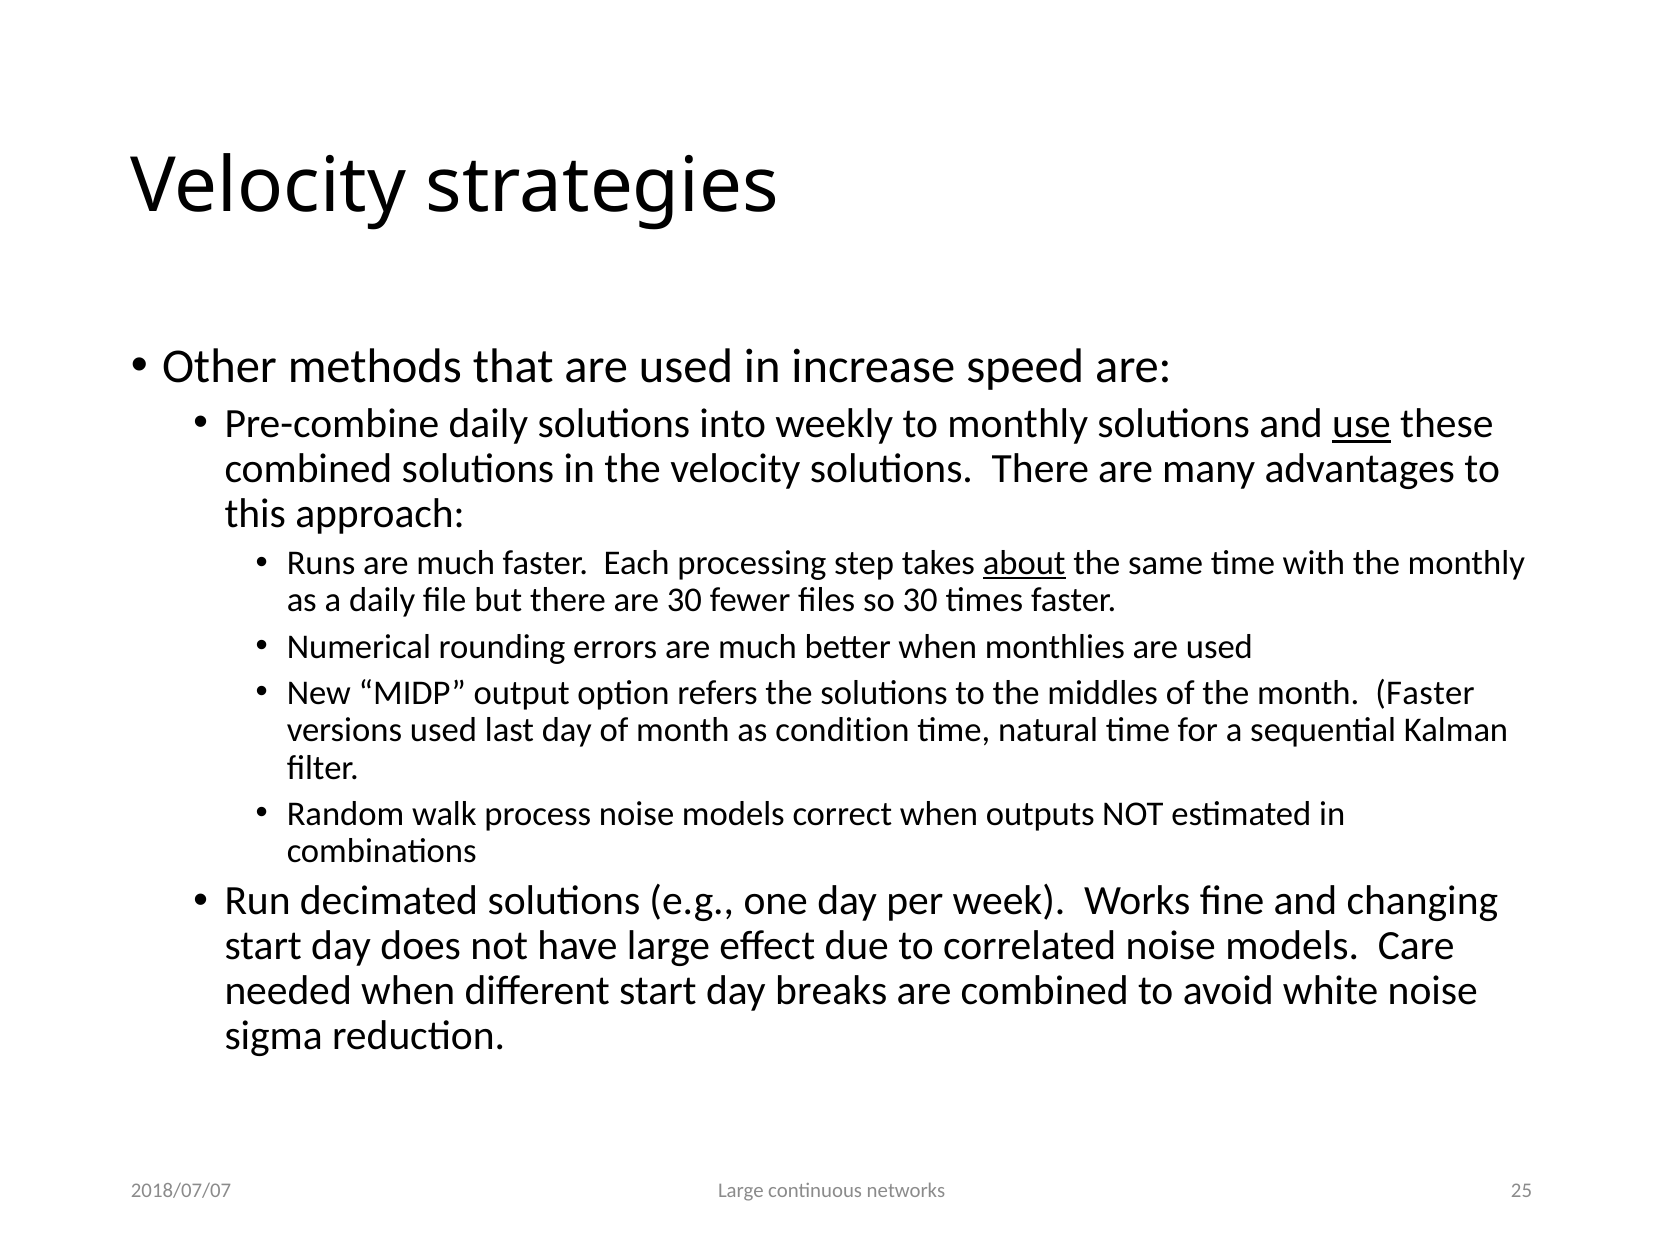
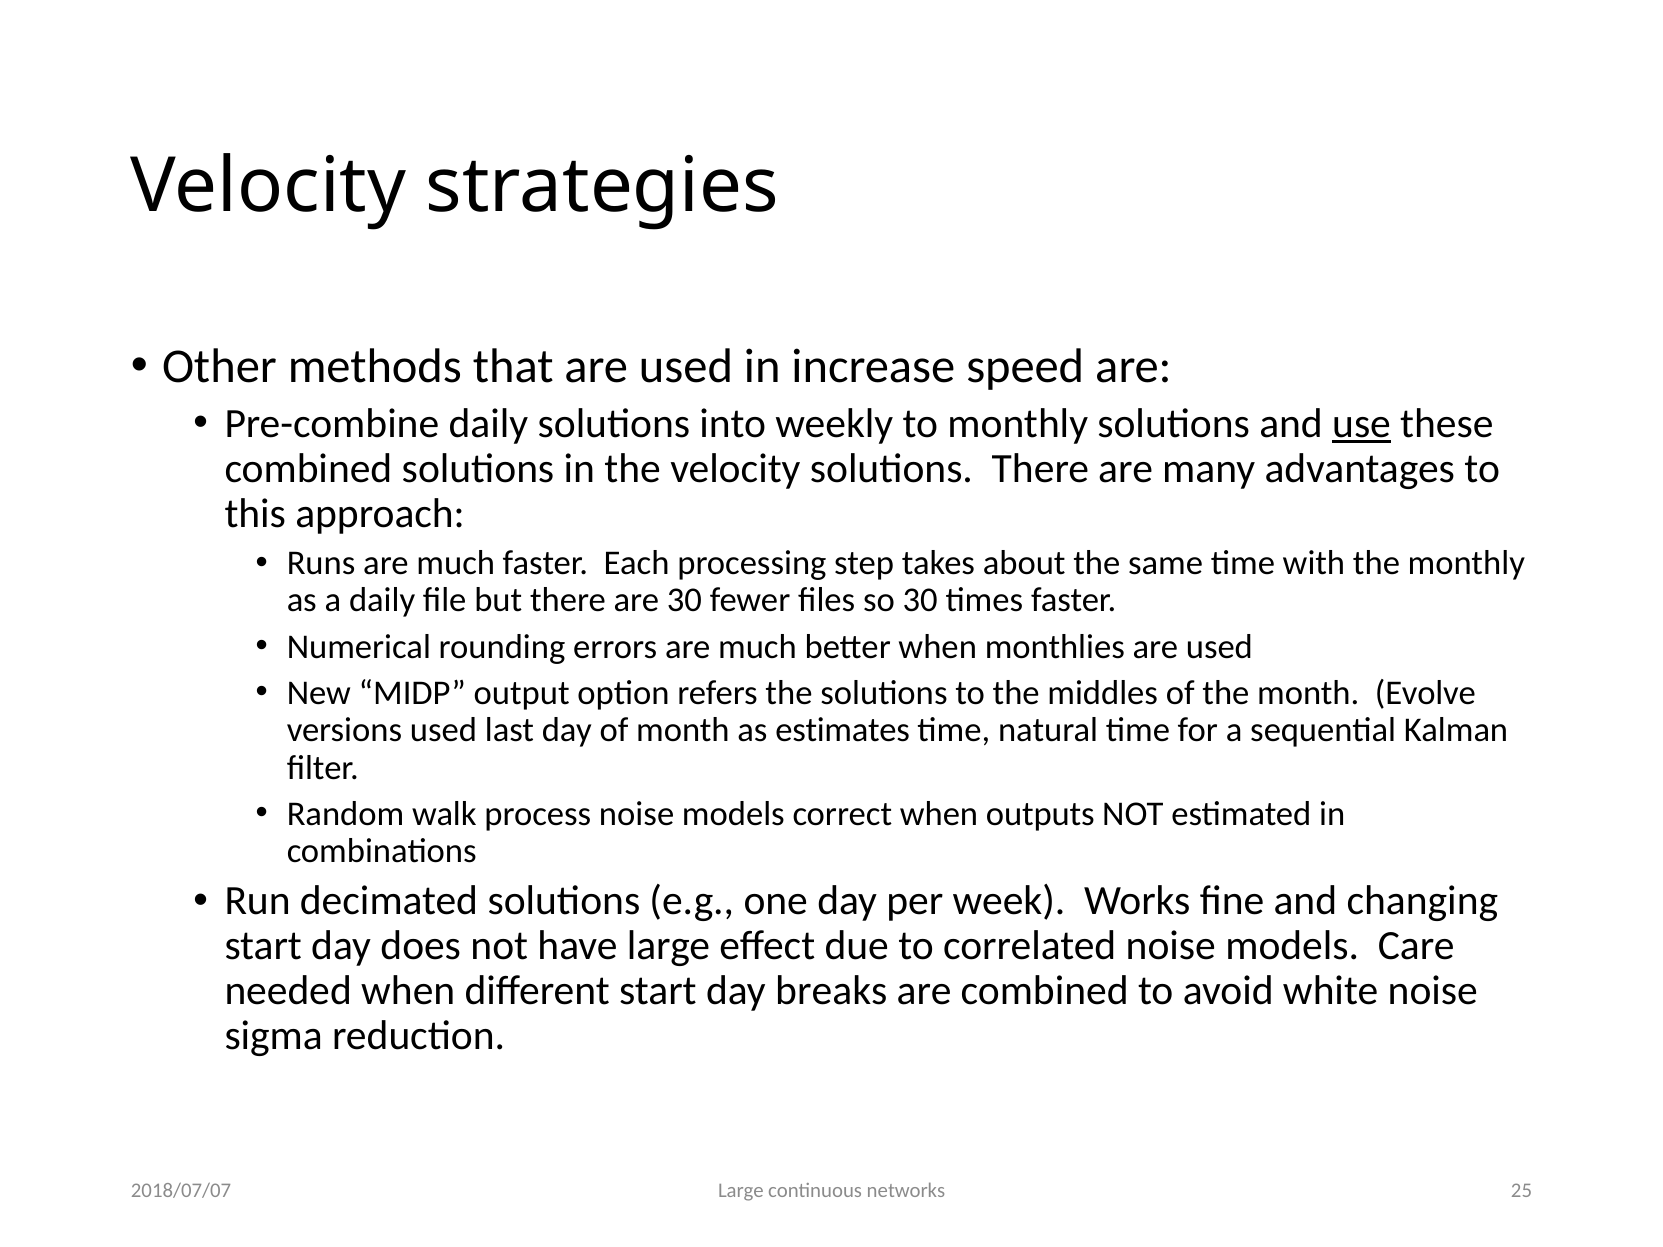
about underline: present -> none (1024, 563)
month Faster: Faster -> Evolve (1425, 693)
condition: condition -> estimates (843, 730)
